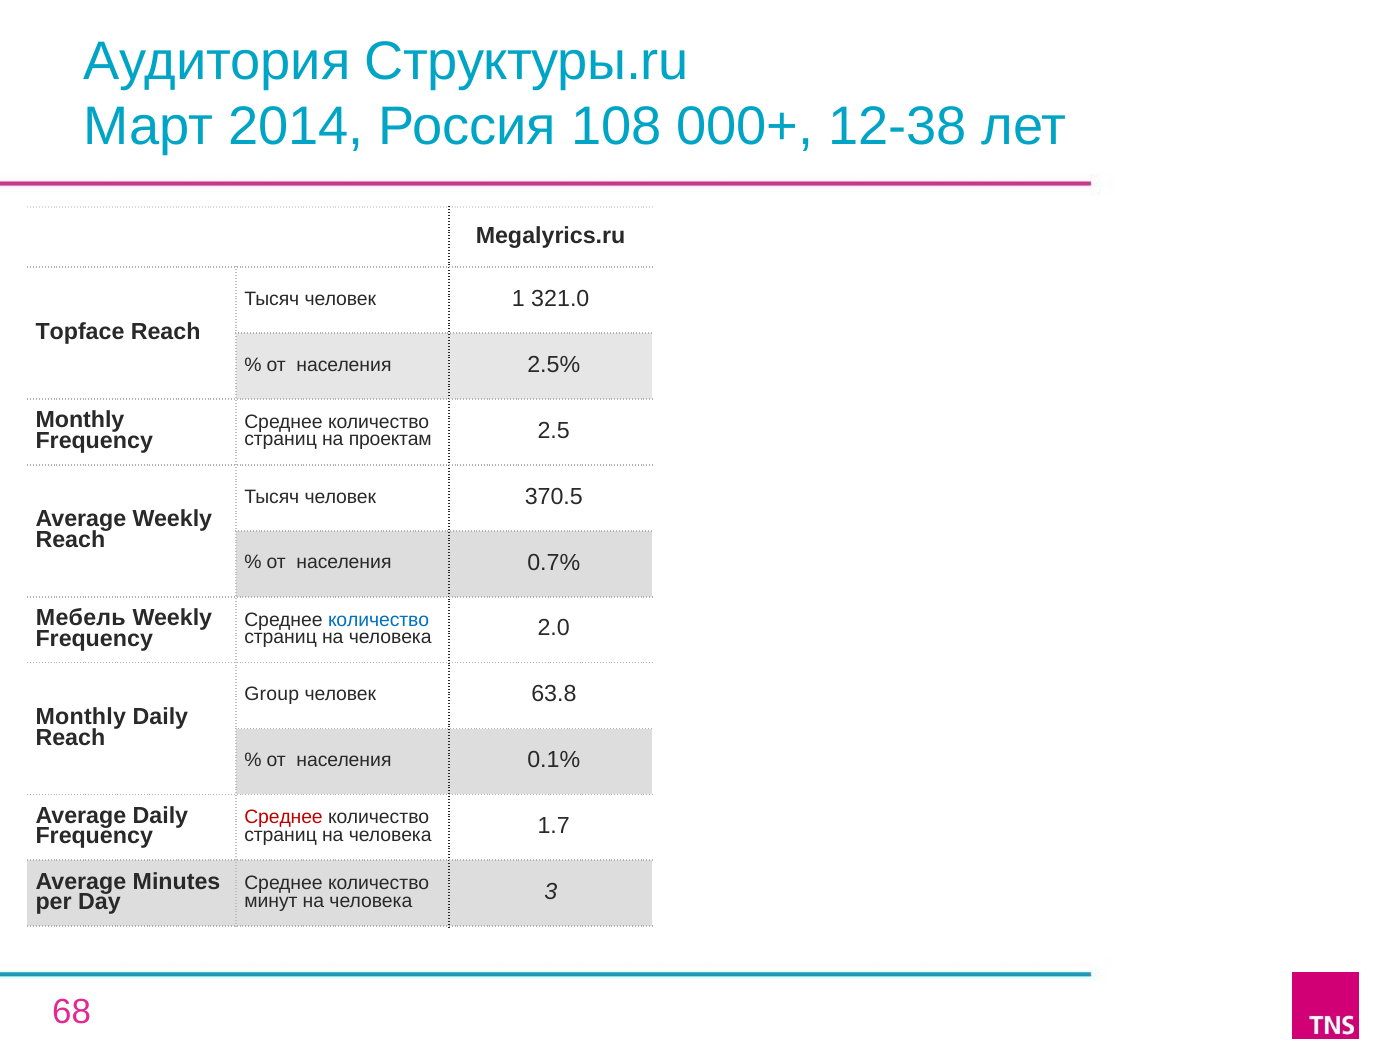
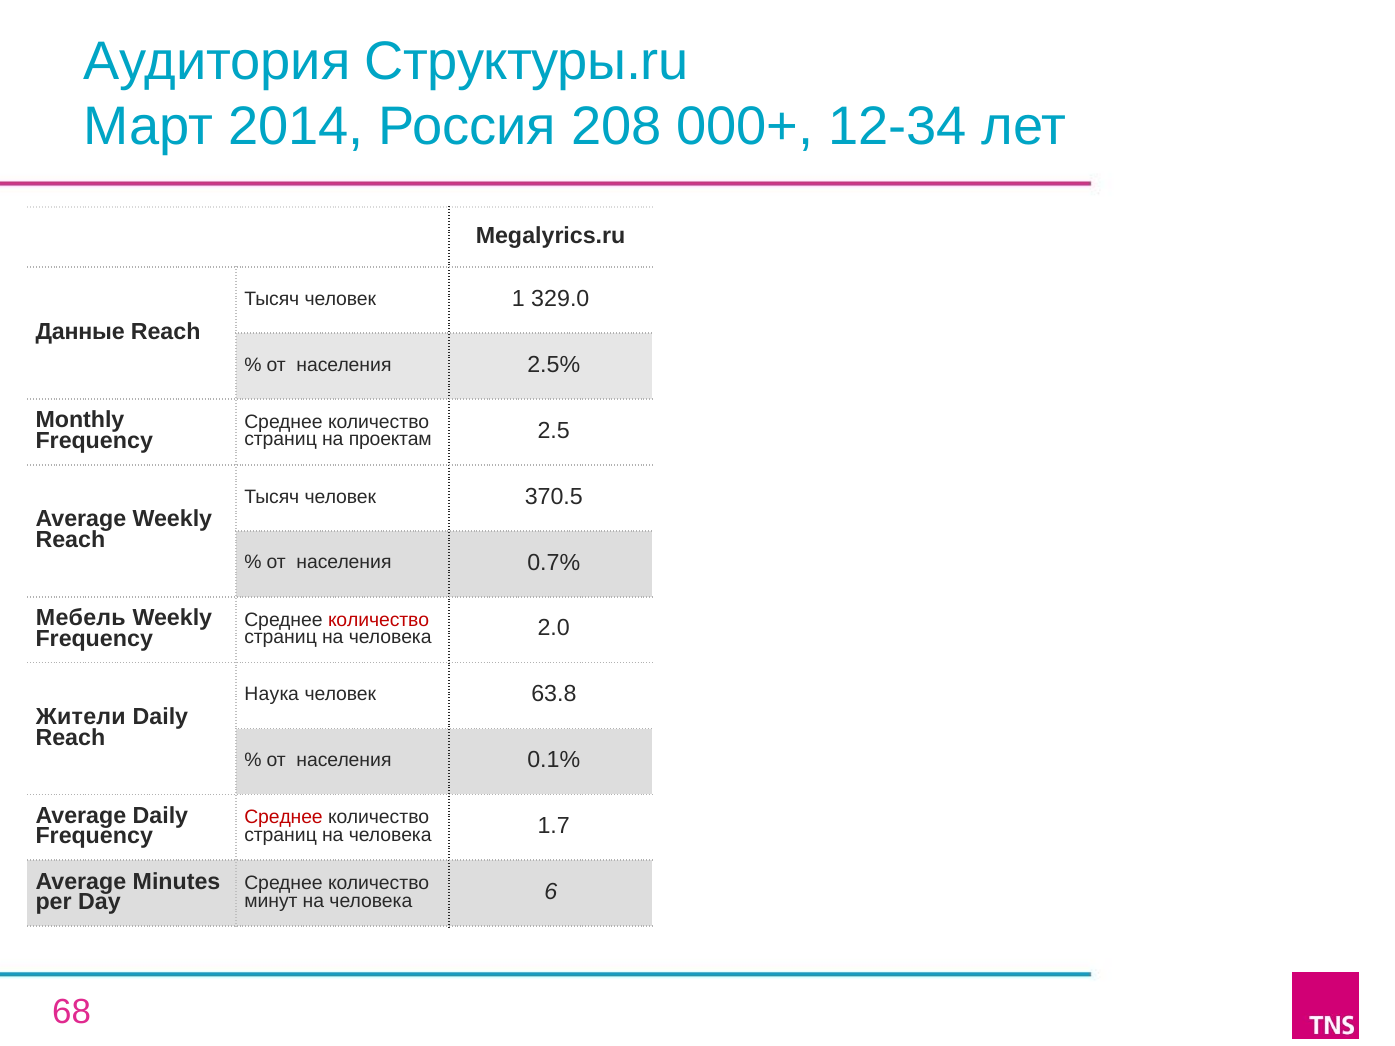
108: 108 -> 208 (616, 127)
12-38: 12-38 -> 12-34 (898, 127)
321.0: 321.0 -> 329.0 (560, 299)
Topface: Topface -> Данные (80, 332)
количество colour: blue -> red (379, 620)
Group: Group -> Наука (272, 695)
Monthly: Monthly -> Жители (81, 717)
3: 3 -> 6 (551, 892)
